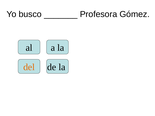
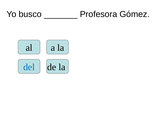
del colour: orange -> blue (29, 67)
